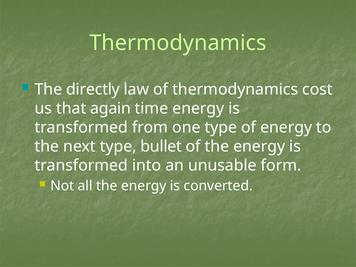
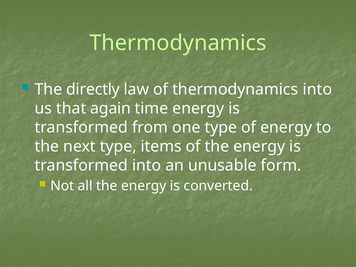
thermodynamics cost: cost -> into (317, 90)
bullet: bullet -> items (161, 146)
